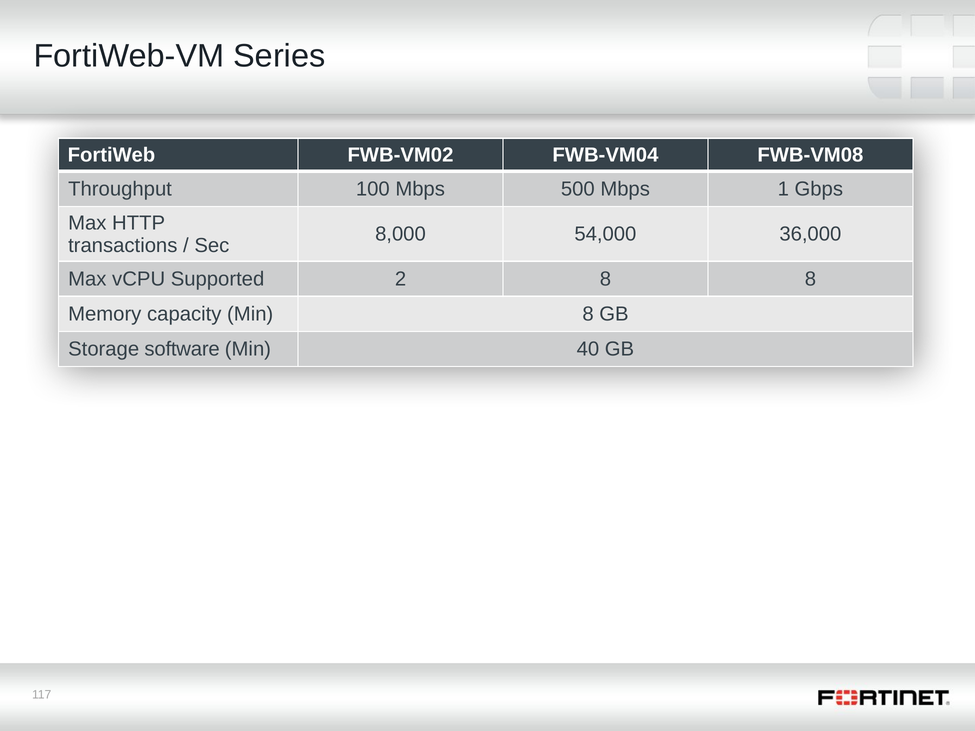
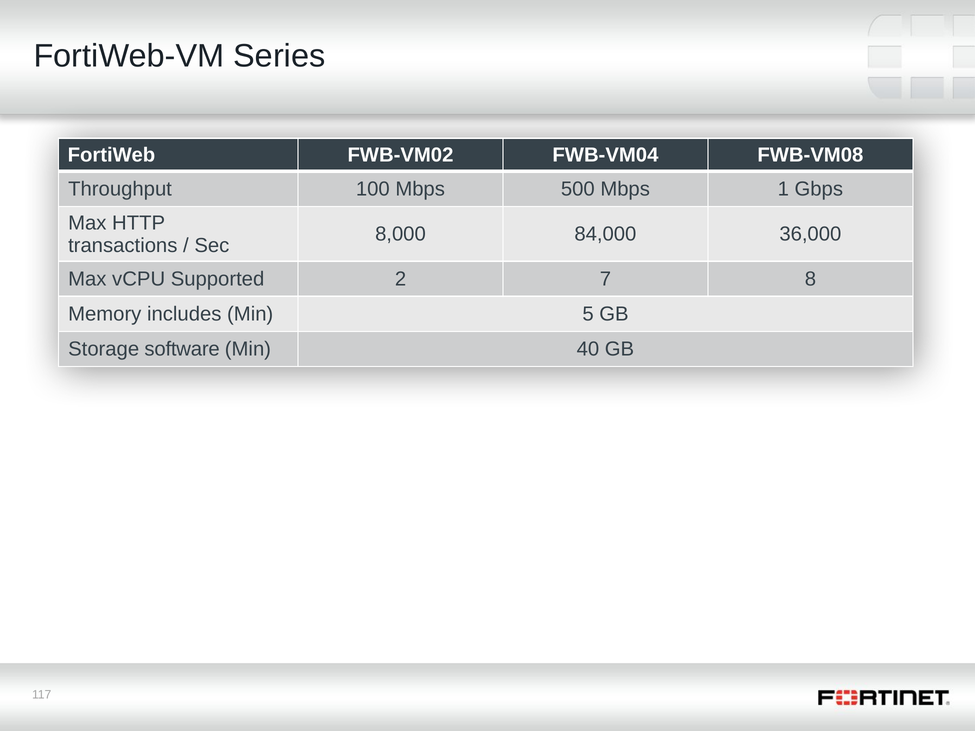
54,000: 54,000 -> 84,000 (605, 234)
2 8: 8 -> 7 (606, 279)
capacity: capacity -> includes (184, 314)
Min 8: 8 -> 5 (588, 314)
